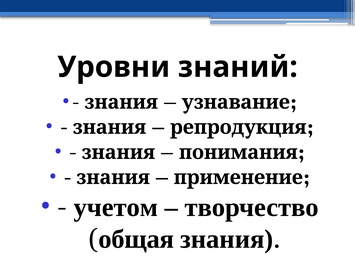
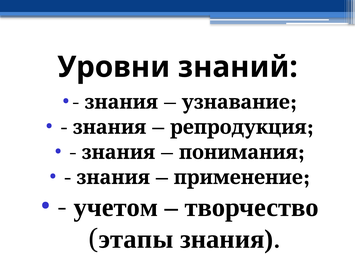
общая: общая -> этапы (136, 239)
